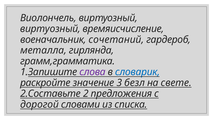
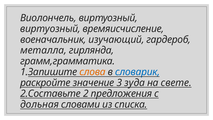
сочетаний: сочетаний -> изучающий (116, 39)
слова colour: purple -> orange (92, 72)
безл: безл -> зуда (135, 83)
дорогой: дорогой -> дольная (40, 104)
